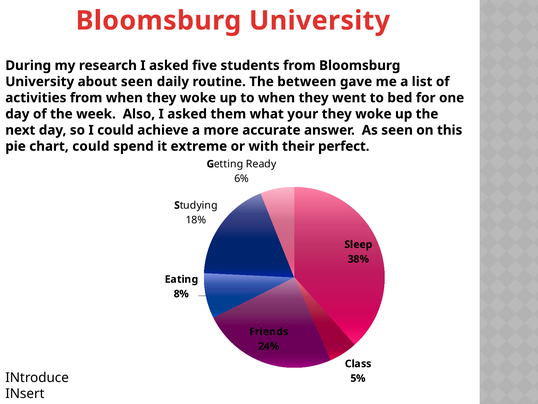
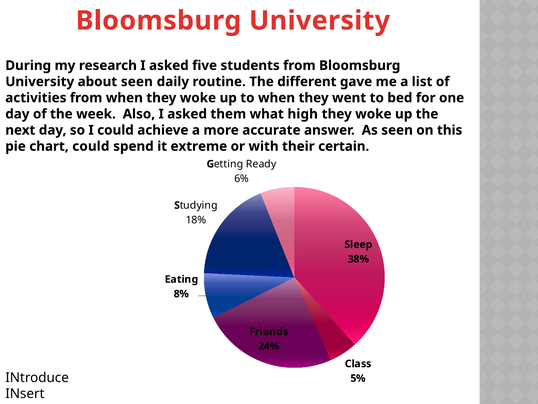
between: between -> different (307, 82)
your: your -> high (303, 114)
perfect: perfect -> certain (344, 146)
